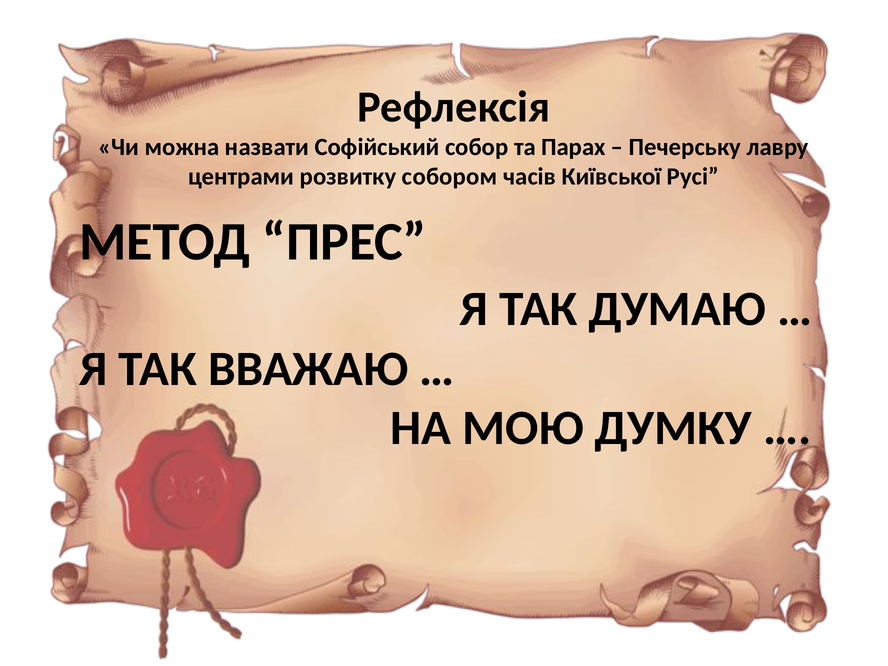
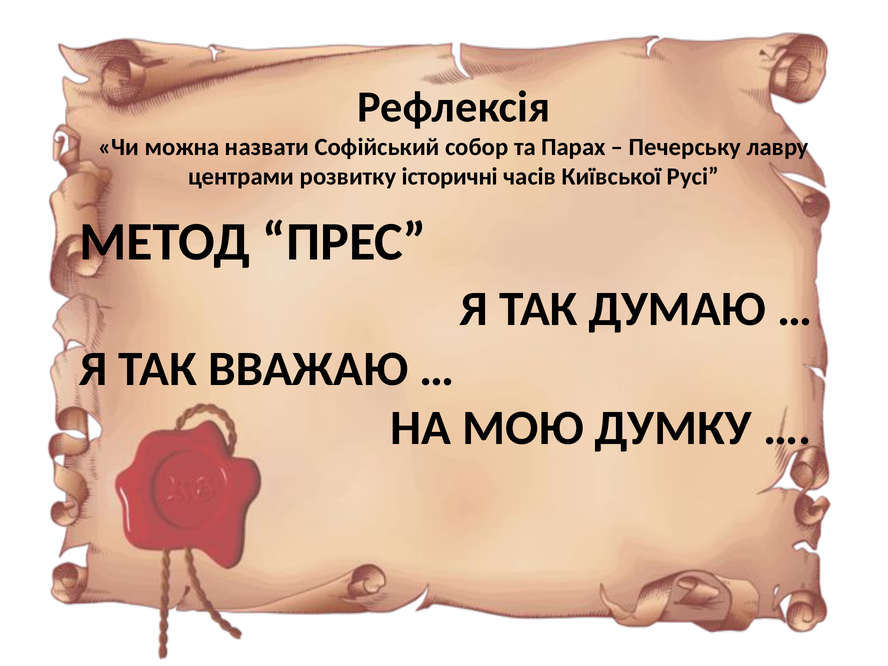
собором: собором -> історичні (450, 177)
